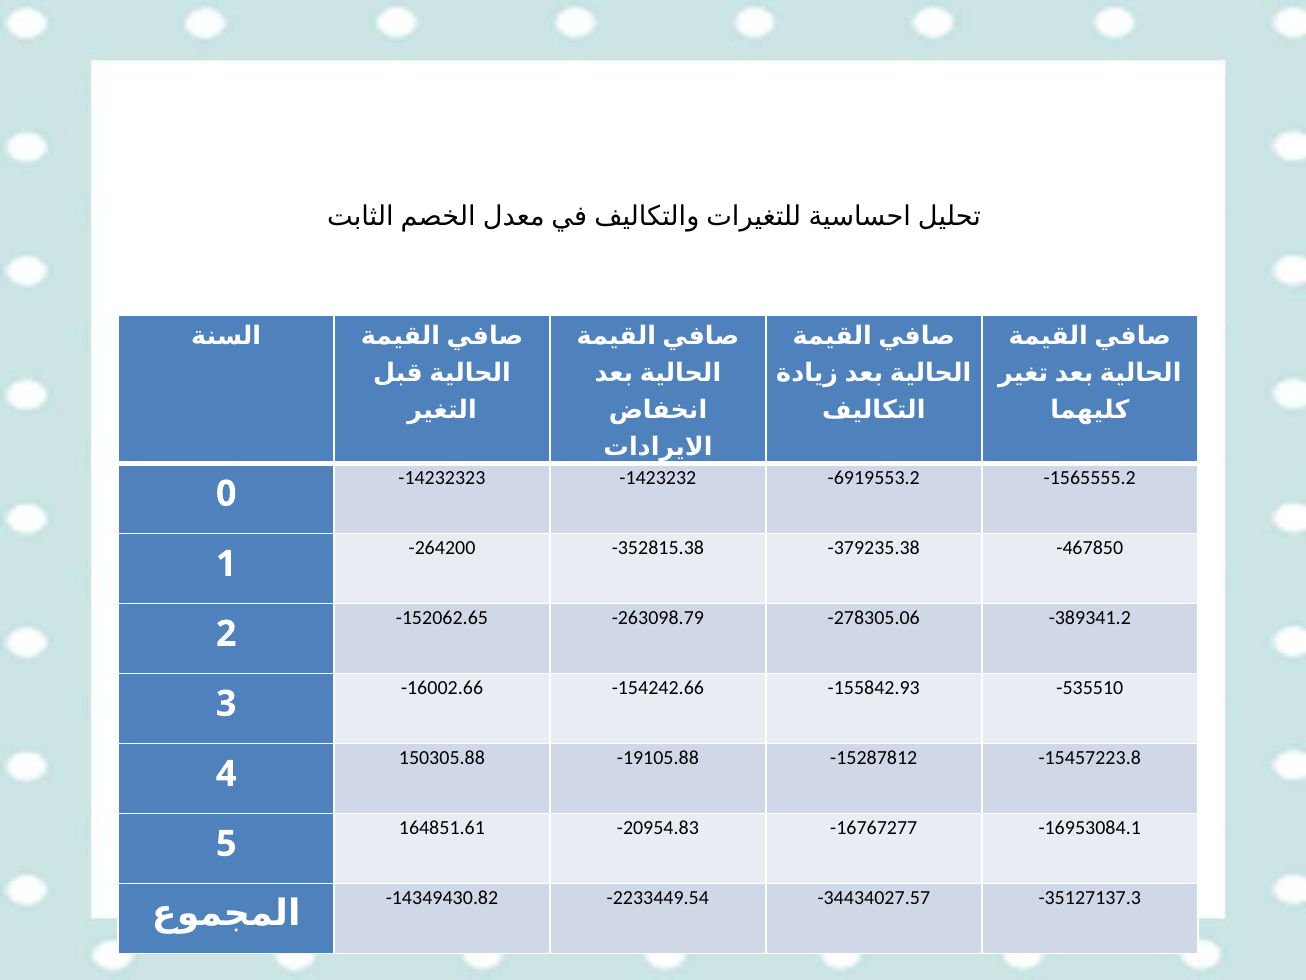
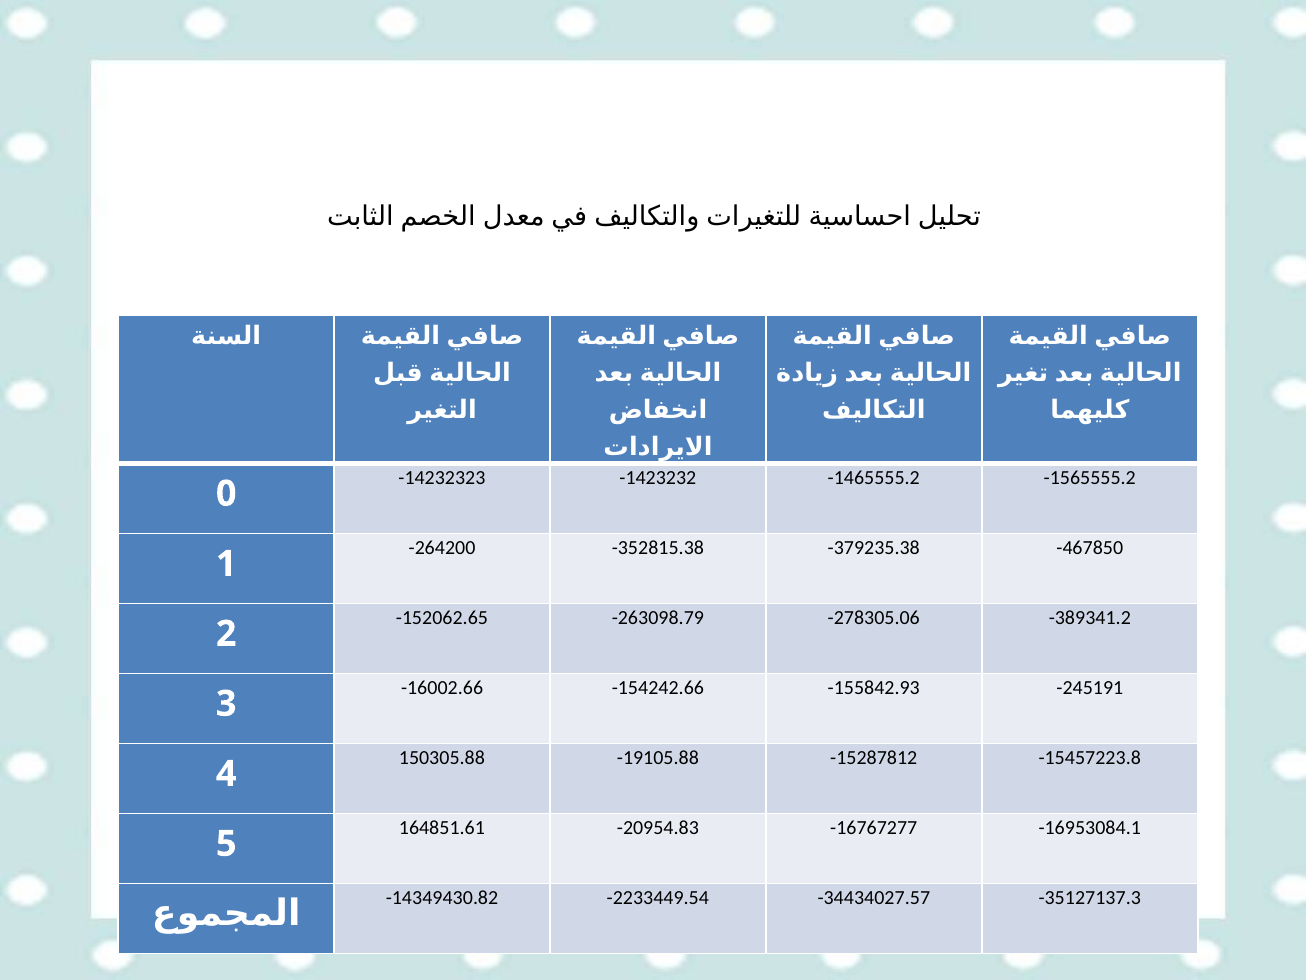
-6919553.2: -6919553.2 -> -1465555.2 (874, 477)
-535510: -535510 -> -245191 (1090, 687)
